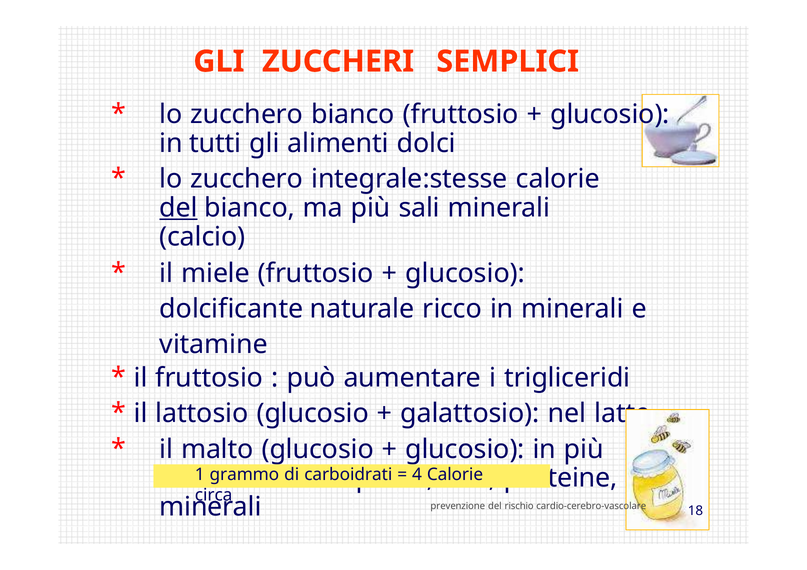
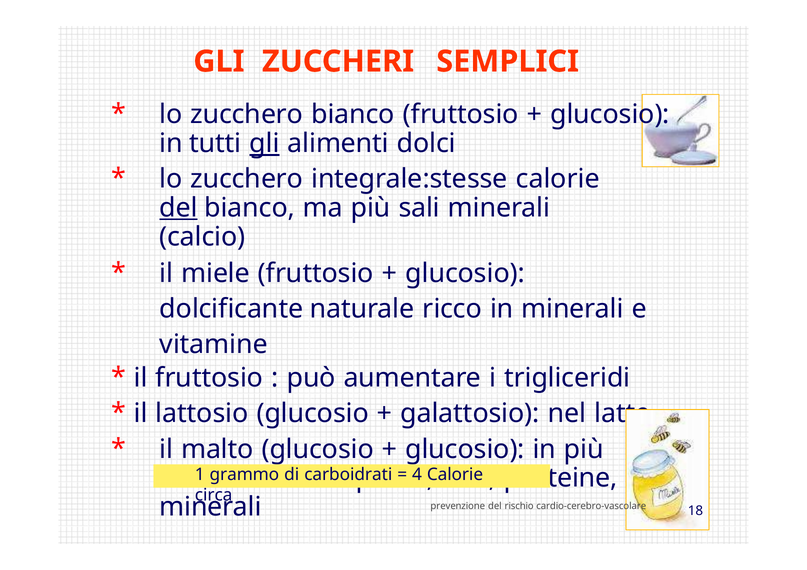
gli underline: none -> present (264, 144)
